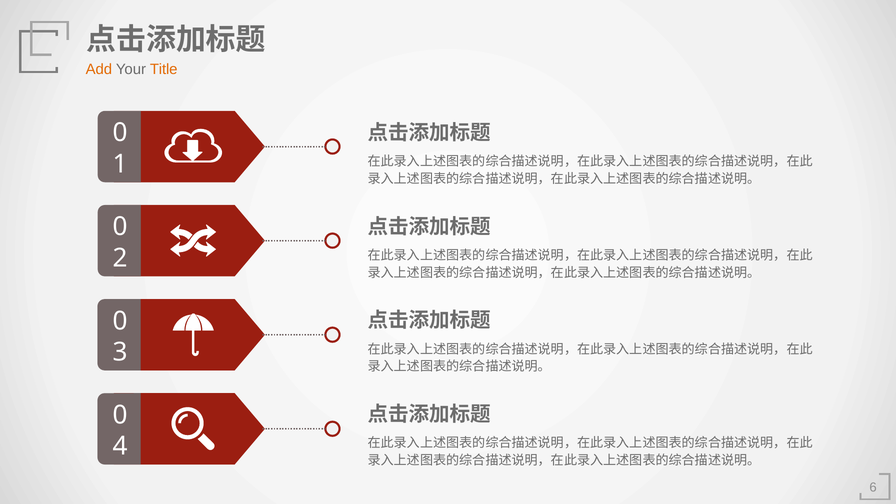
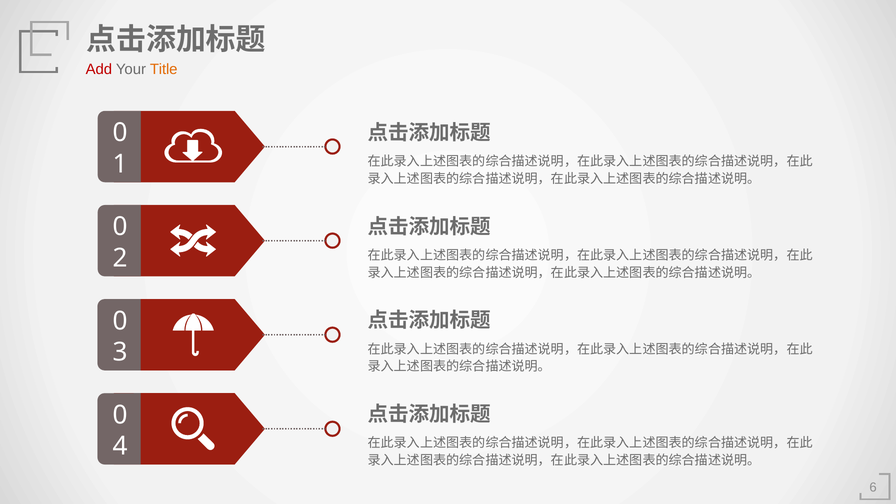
Add colour: orange -> red (99, 69)
